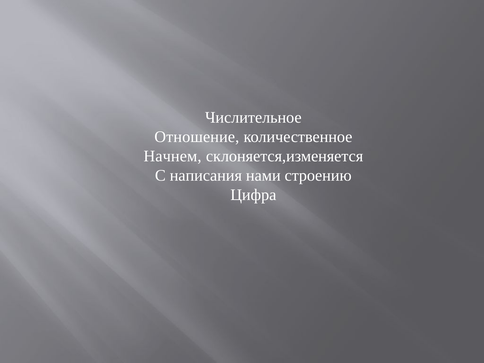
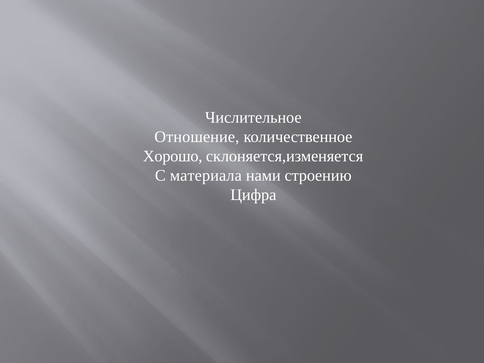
Начнем: Начнем -> Хорошо (173, 156)
написания: написания -> материала (206, 176)
